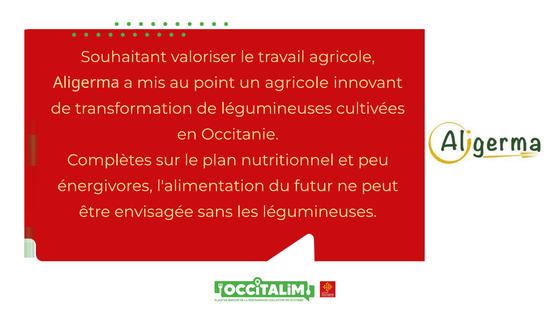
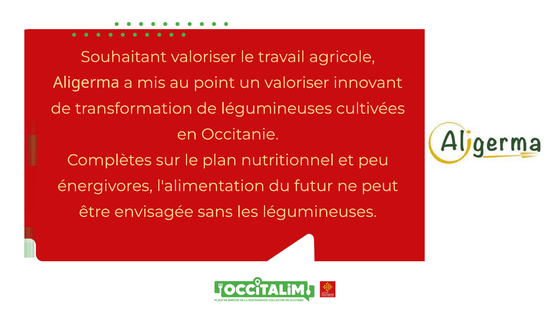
un agricole: agricole -> valoriser (297, 83)
